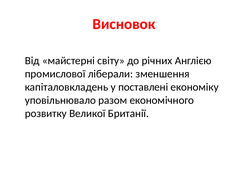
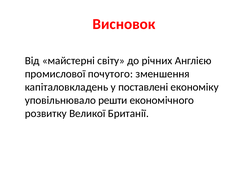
ліберали: ліберали -> почутого (110, 74)
разом: разом -> решти (113, 100)
